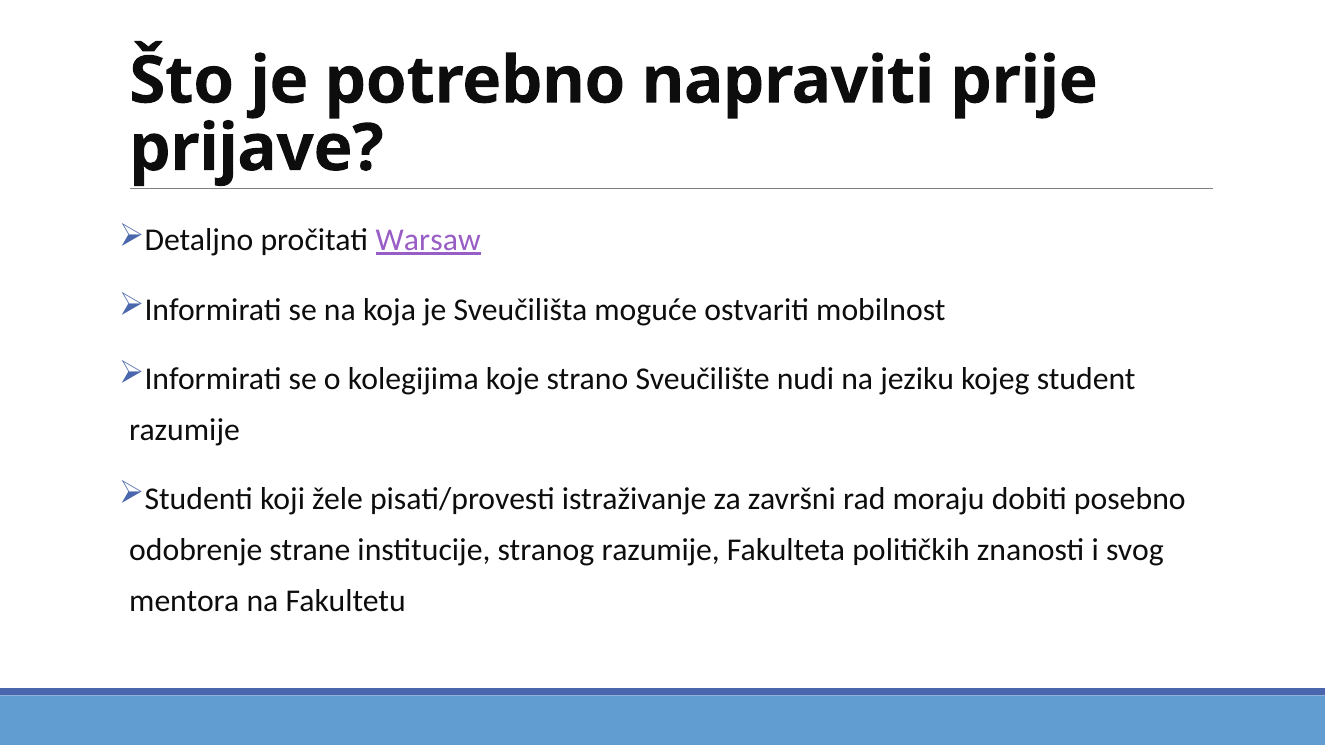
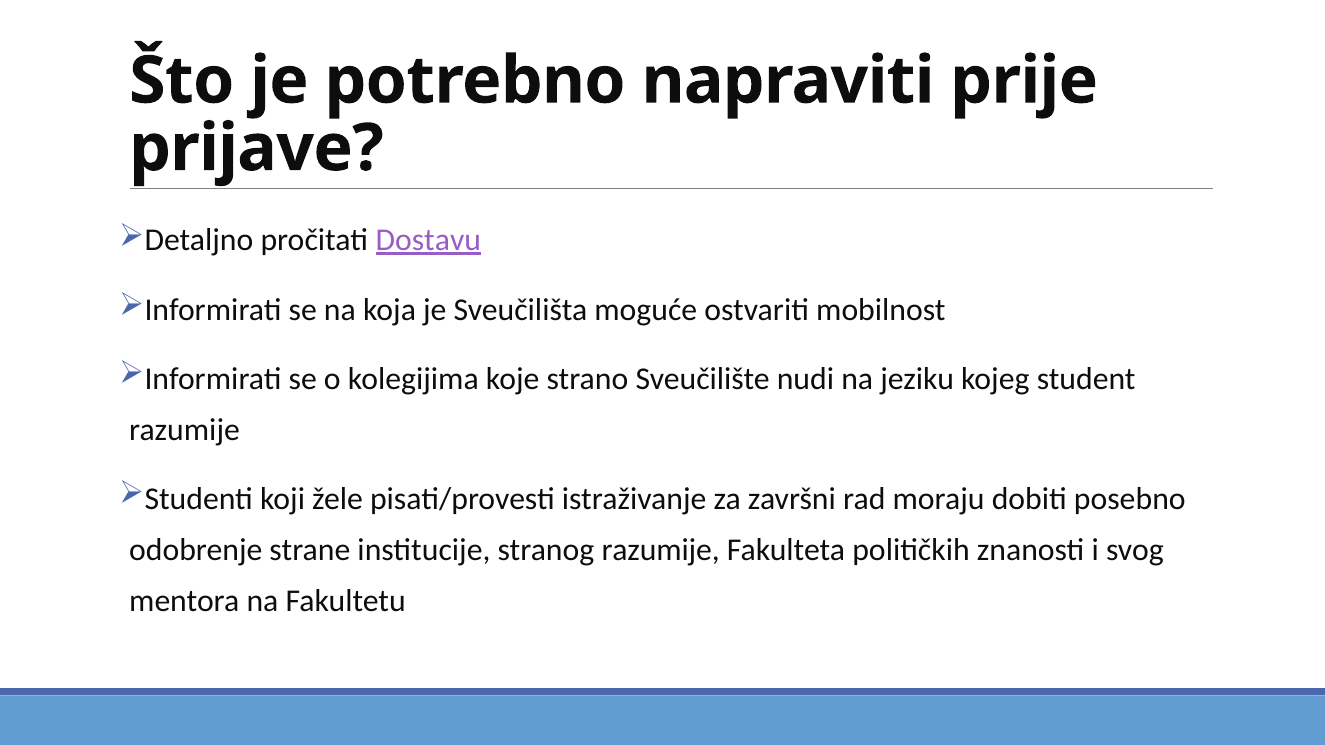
Warsaw: Warsaw -> Dostavu (428, 240)
